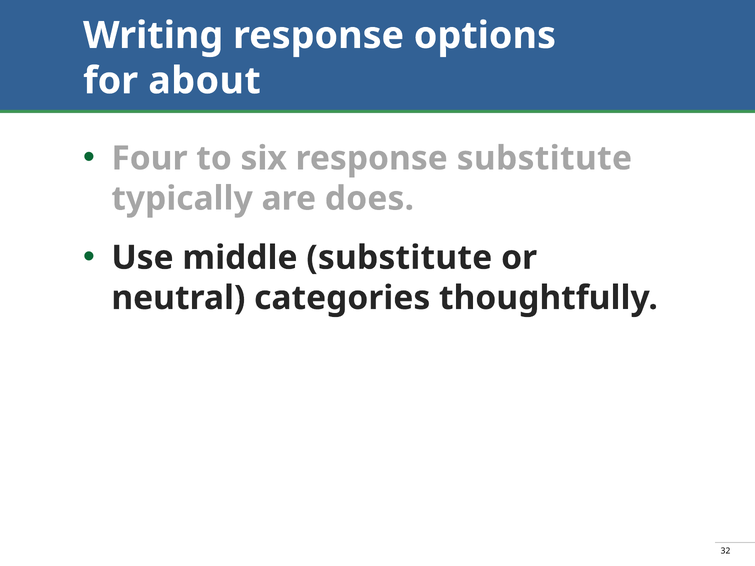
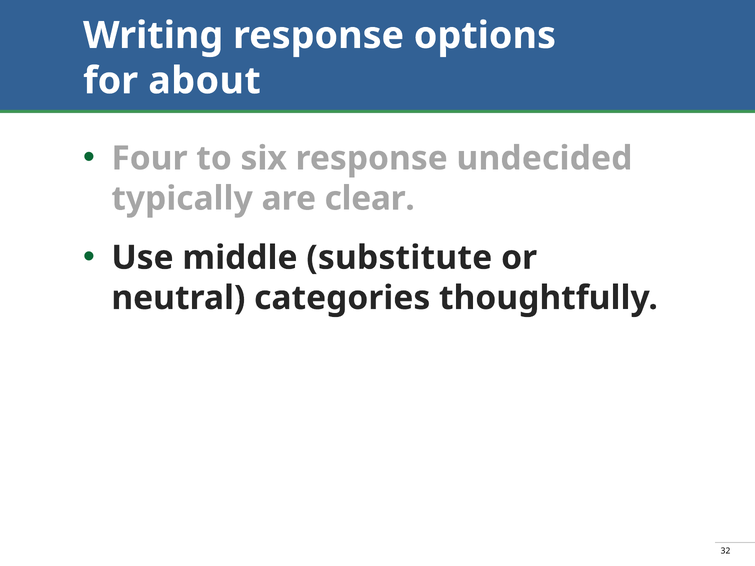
response substitute: substitute -> undecided (544, 158)
does: does -> clear (370, 199)
